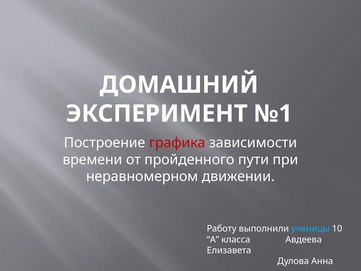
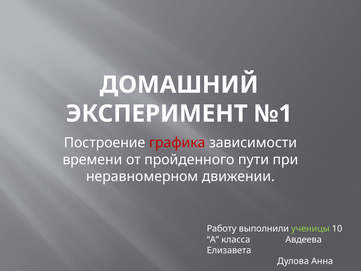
ученицы colour: light blue -> light green (310, 228)
